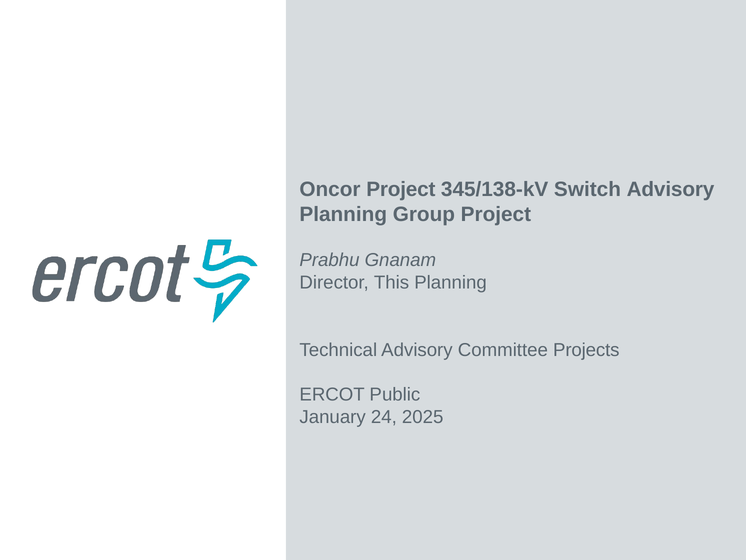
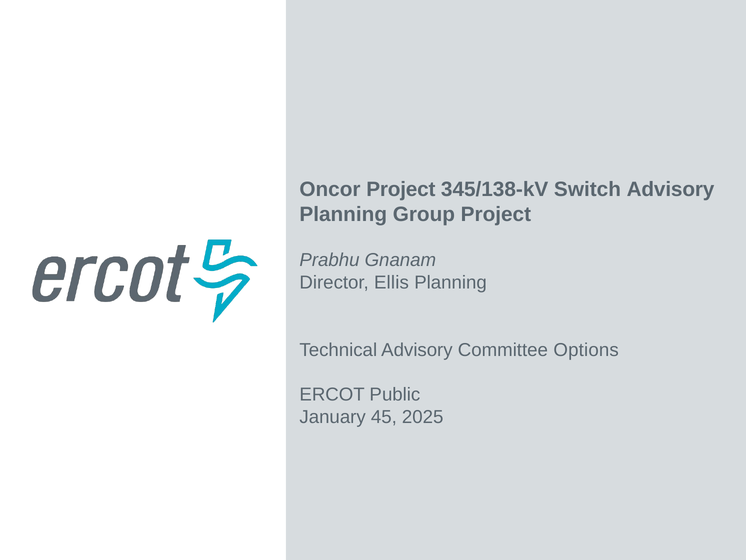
This: This -> Ellis (391, 282)
Projects: Projects -> Options (586, 350)
24: 24 -> 45 (384, 417)
